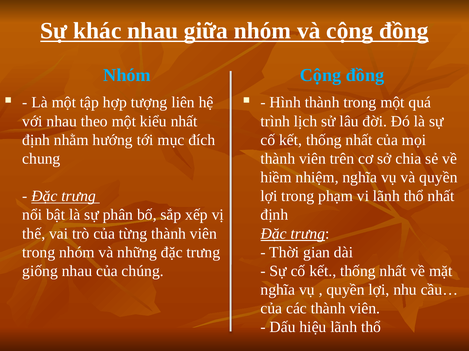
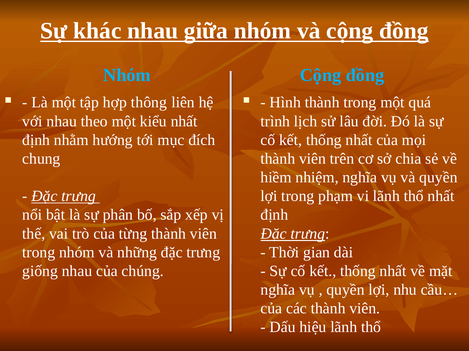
tượng: tượng -> thông (149, 103)
